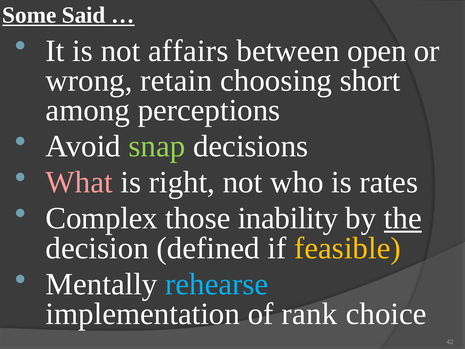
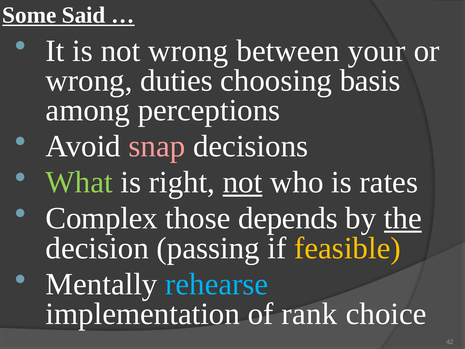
not affairs: affairs -> wrong (188, 51)
open: open -> your (377, 51)
retain: retain -> duties (177, 81)
short: short -> basis (370, 81)
snap colour: light green -> pink (157, 146)
What colour: pink -> light green (79, 182)
not underline: none -> present (243, 182)
inability: inability -> depends (288, 218)
defined: defined -> passing (208, 248)
